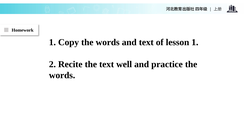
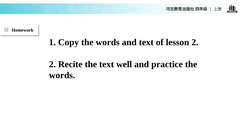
lesson 1: 1 -> 2 (195, 42)
